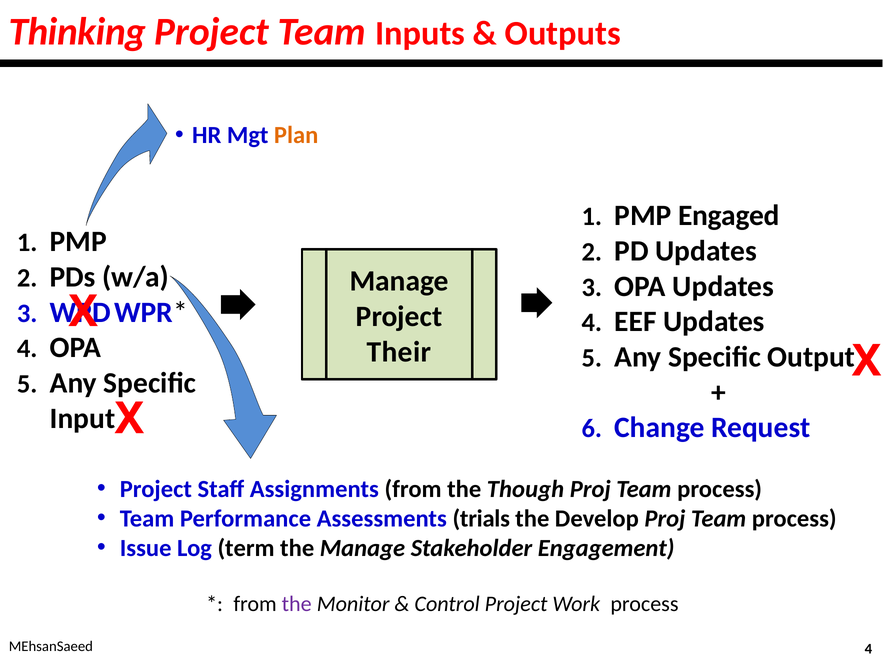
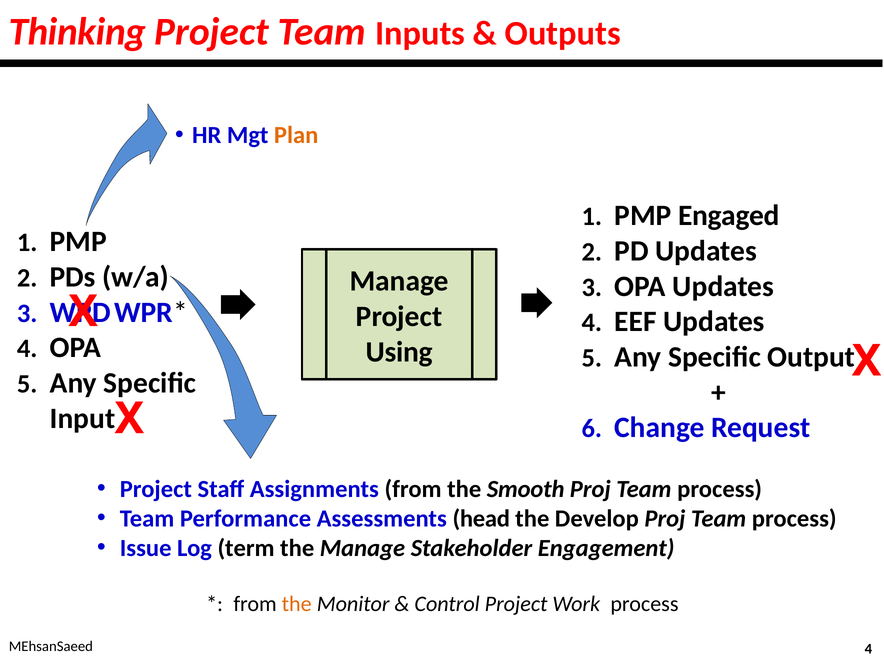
Their: Their -> Using (399, 352)
Though: Though -> Smooth (526, 489)
trials: trials -> head (481, 518)
the colour: purple -> orange (297, 604)
